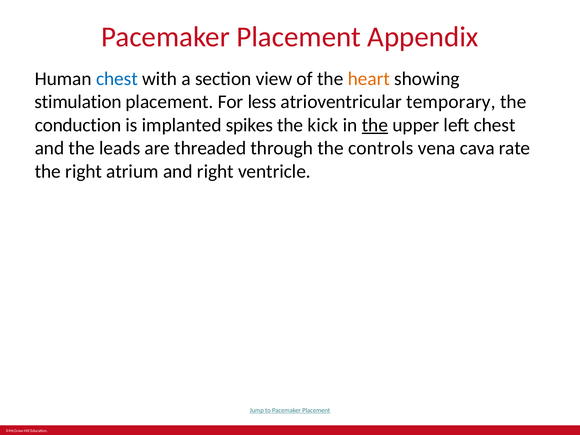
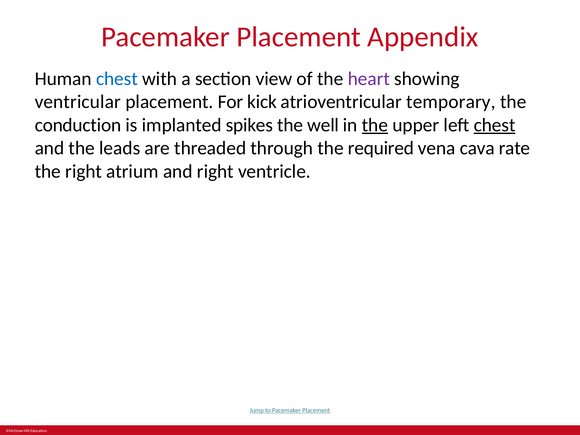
heart colour: orange -> purple (369, 79)
stimulation: stimulation -> ventricular (78, 102)
less: less -> kick (262, 102)
kick: kick -> well (323, 125)
chest underline: none -> present (495, 125)
controls: controls -> required (381, 148)
